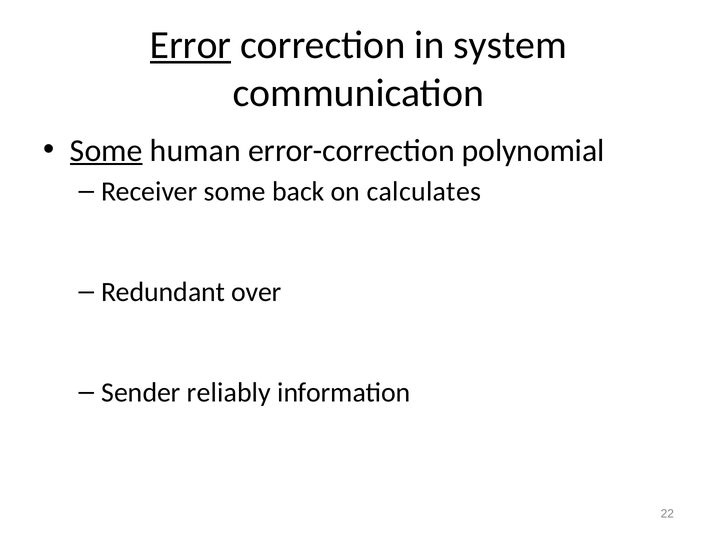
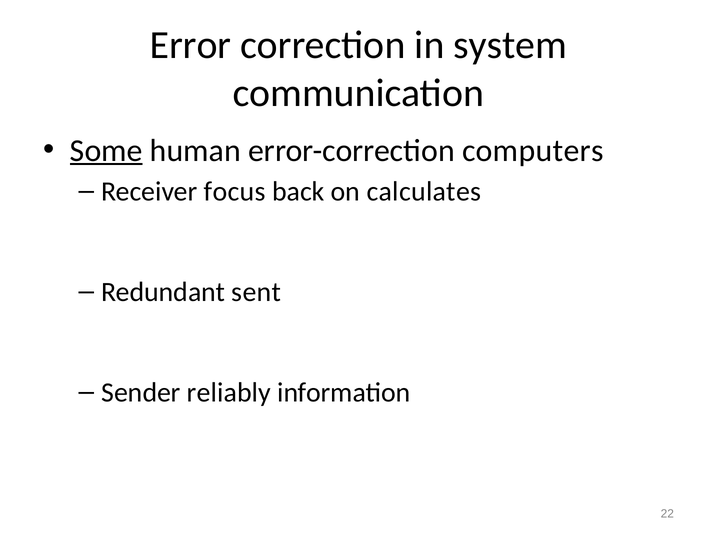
Error underline: present -> none (191, 45)
polynomial: polynomial -> computers (533, 150)
Receiver some: some -> focus (235, 192)
over: over -> sent (256, 292)
